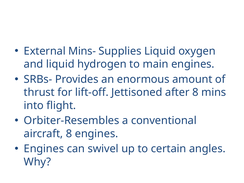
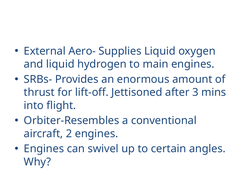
Mins-: Mins- -> Aero- (82, 51)
after 8: 8 -> 3 (195, 92)
aircraft 8: 8 -> 2 (69, 134)
